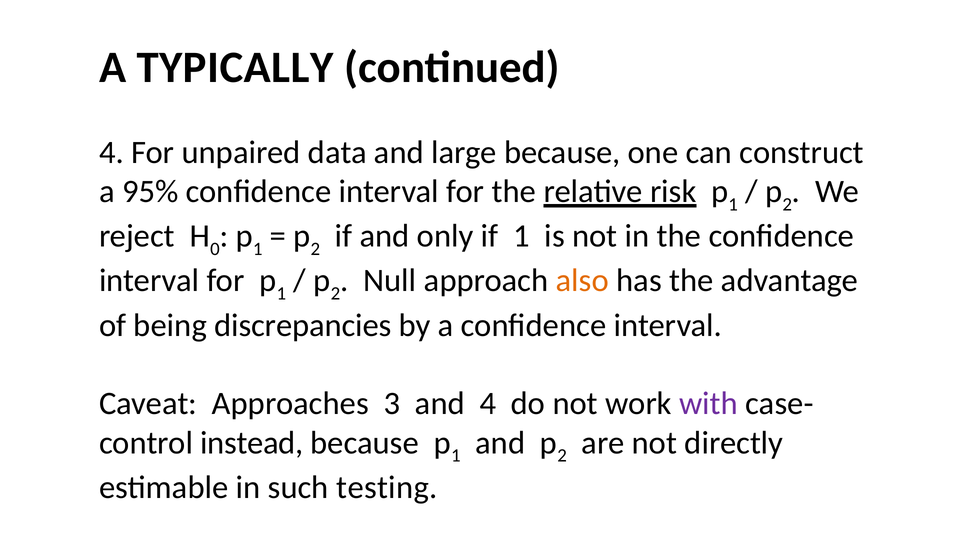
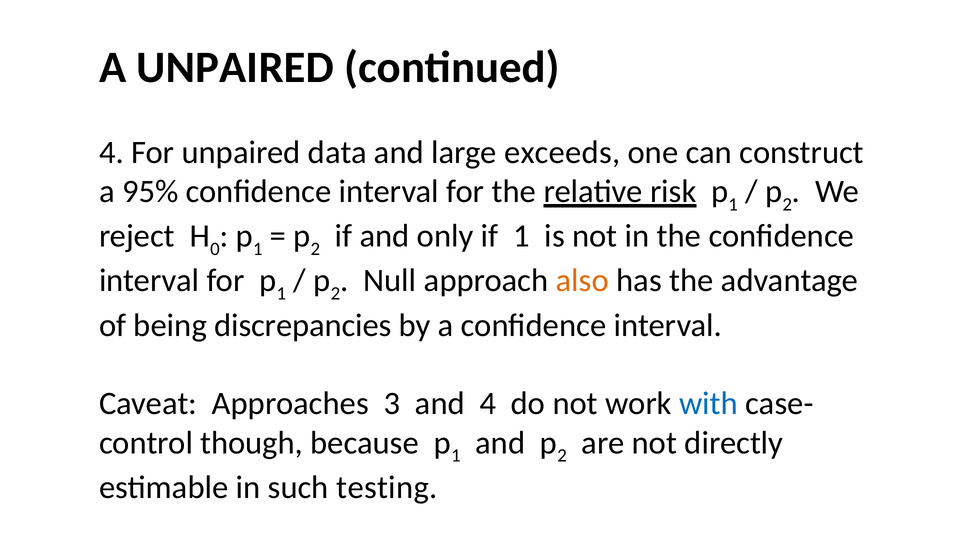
A TYPICALLY: TYPICALLY -> UNPAIRED (235, 67)
large because: because -> exceeds (562, 152)
with colour: purple -> blue (709, 403)
instead: instead -> though (252, 443)
